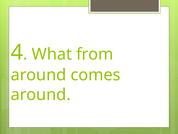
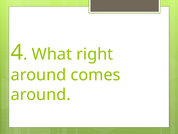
from: from -> right (95, 54)
